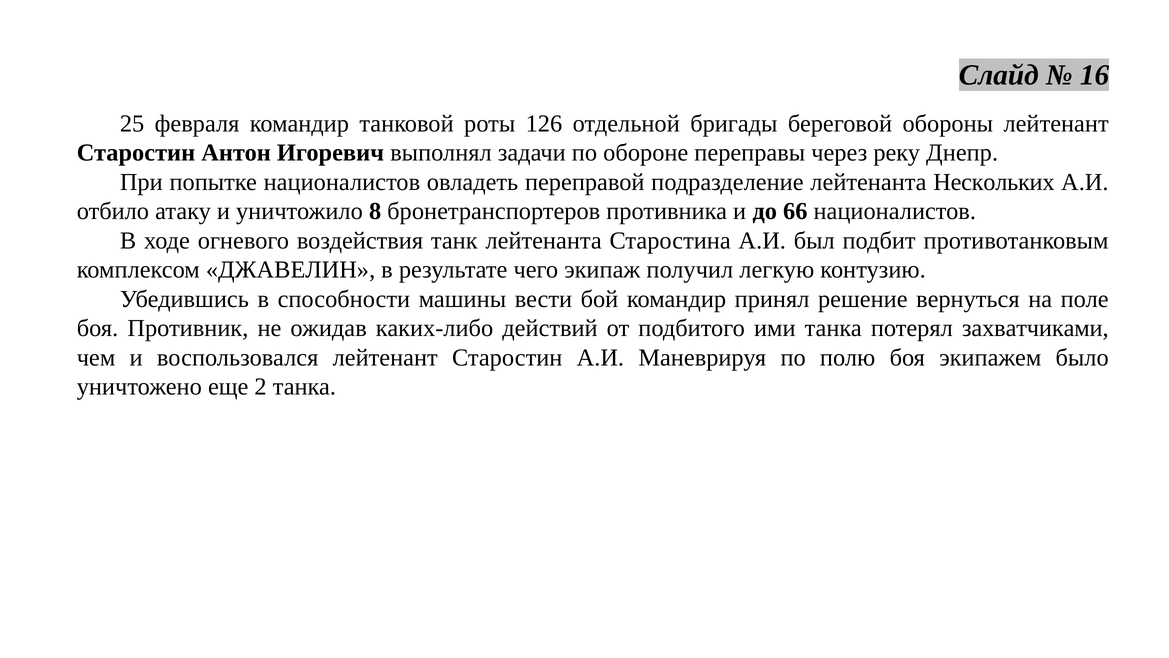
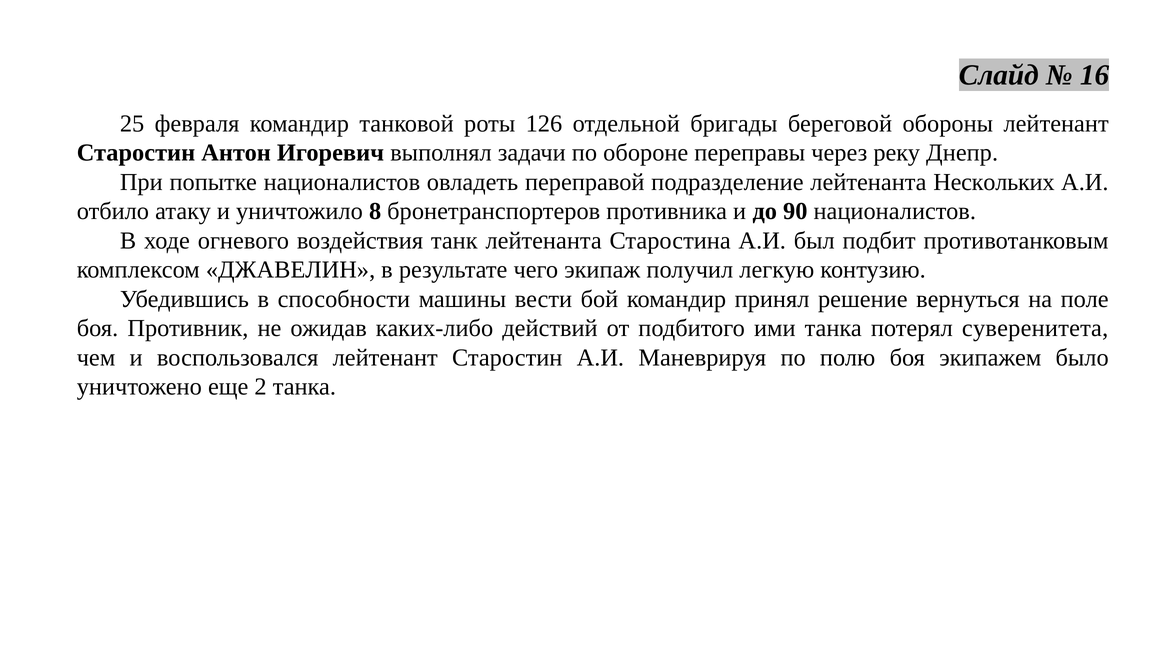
66: 66 -> 90 (795, 211)
захватчиками: захватчиками -> суверенитета (1035, 328)
